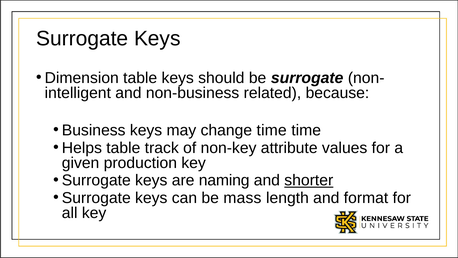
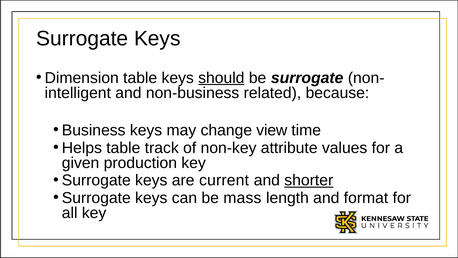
should underline: none -> present (221, 78)
change time: time -> view (272, 130)
naming: naming -> current (224, 180)
